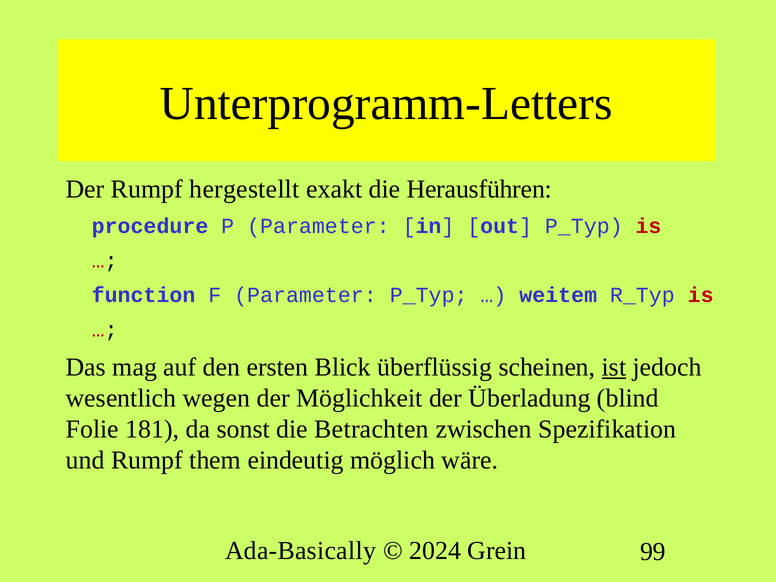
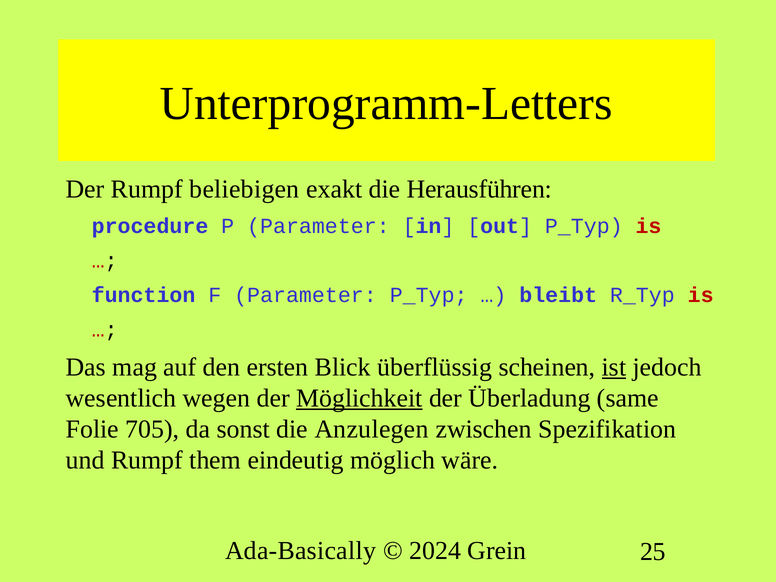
hergestellt: hergestellt -> beliebigen (244, 189)
weitem: weitem -> bleibt (558, 295)
Möglichkeit underline: none -> present (359, 398)
blind: blind -> same (628, 398)
181: 181 -> 705 (152, 429)
Betrachten: Betrachten -> Anzulegen (372, 429)
99: 99 -> 25 (653, 552)
